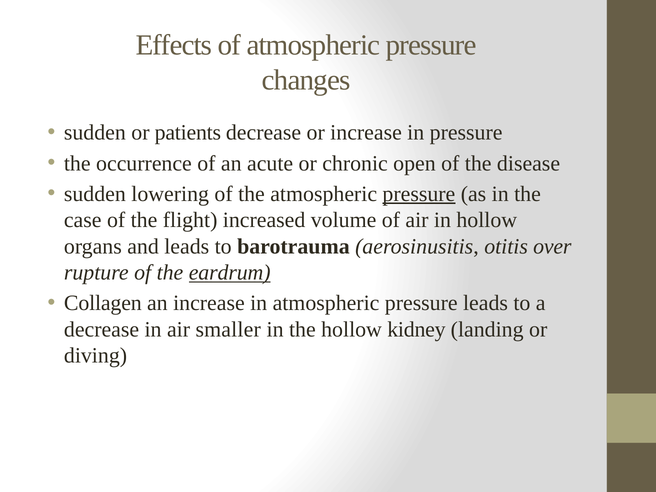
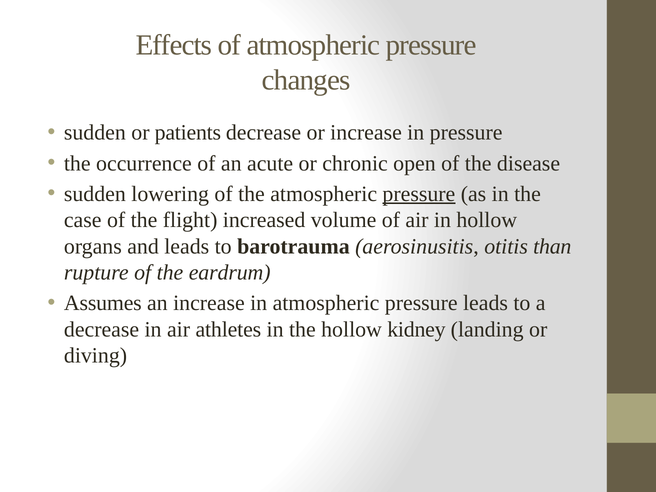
over: over -> than (552, 246)
eardrum underline: present -> none (230, 273)
Collagen: Collagen -> Assumes (103, 303)
smaller: smaller -> athletes (228, 330)
